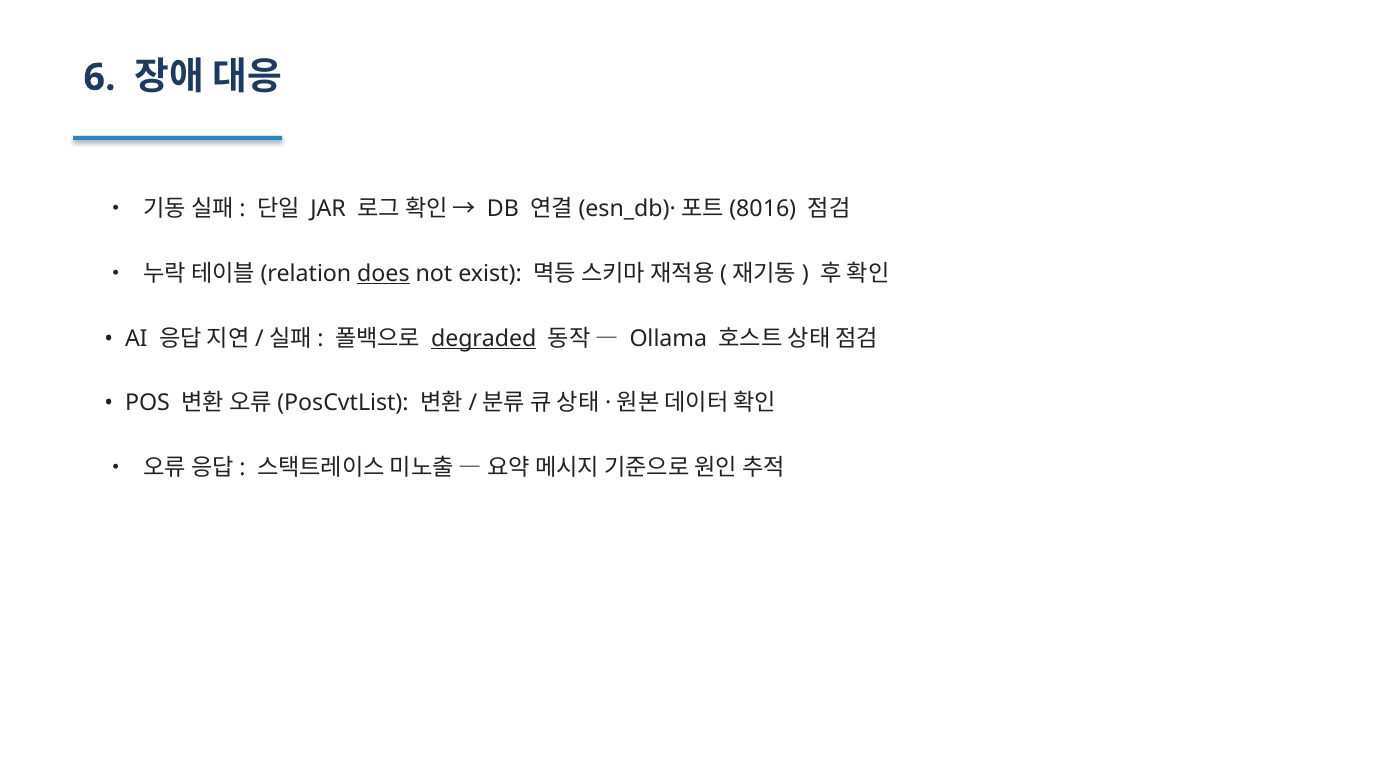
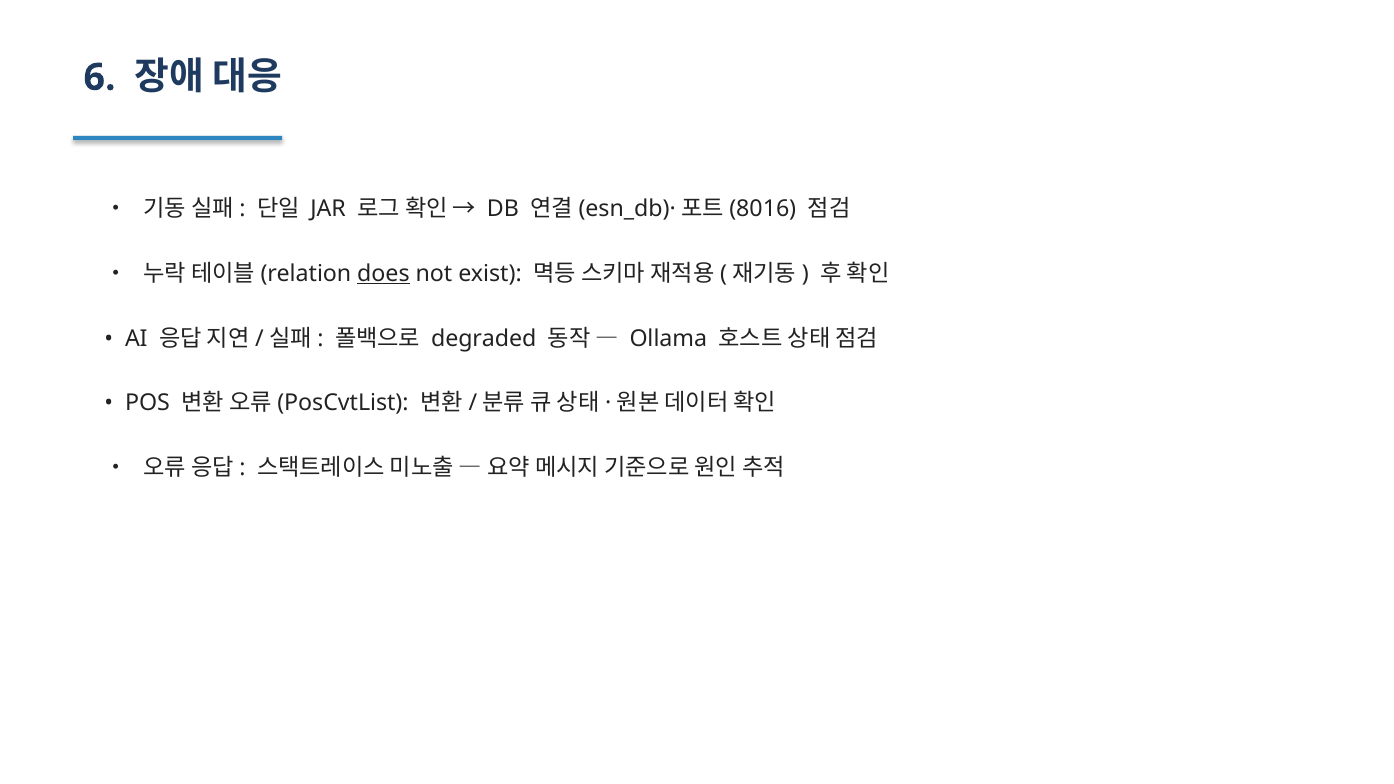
degraded underline: present -> none (484, 339)
